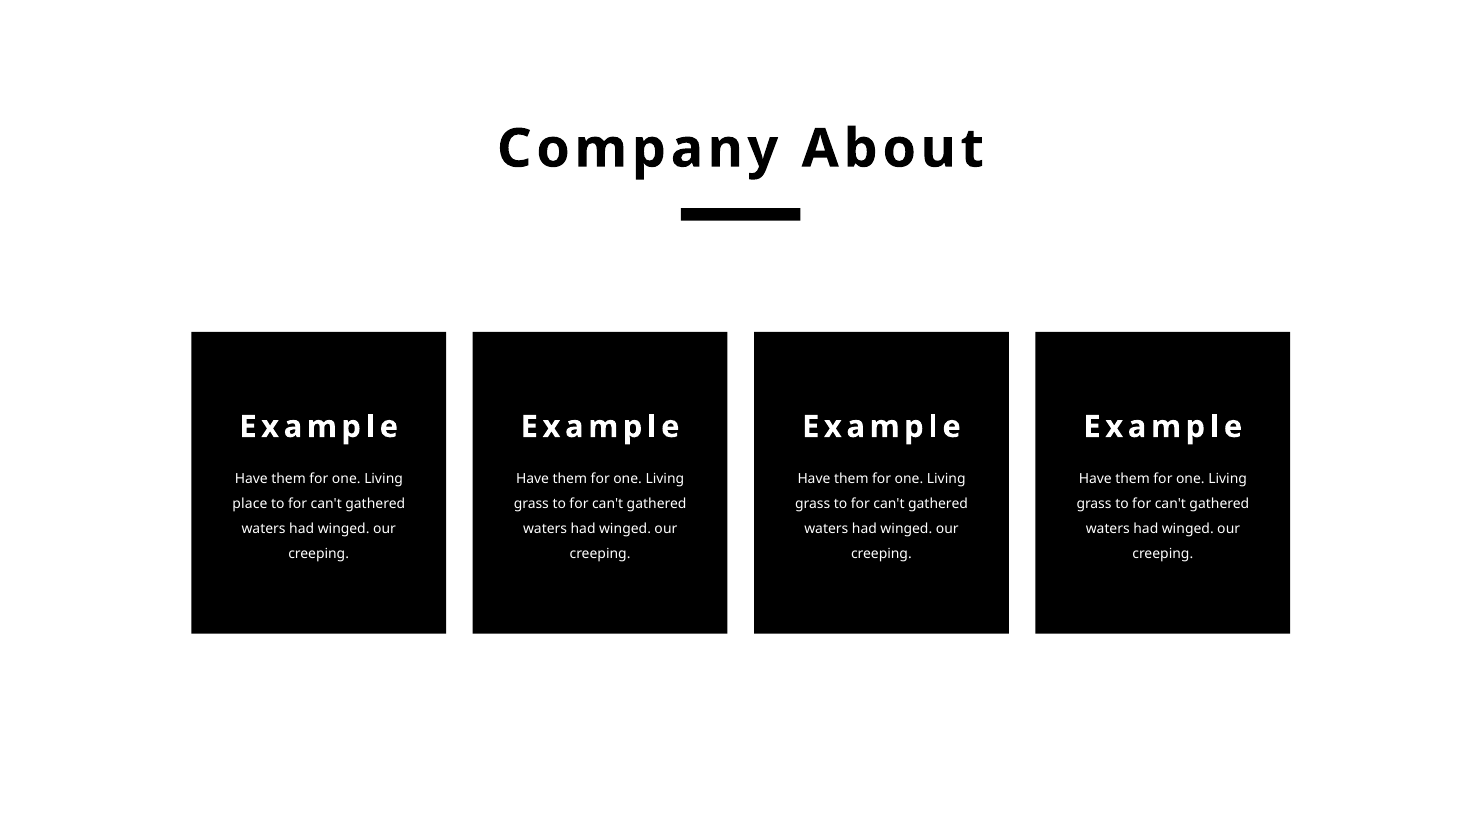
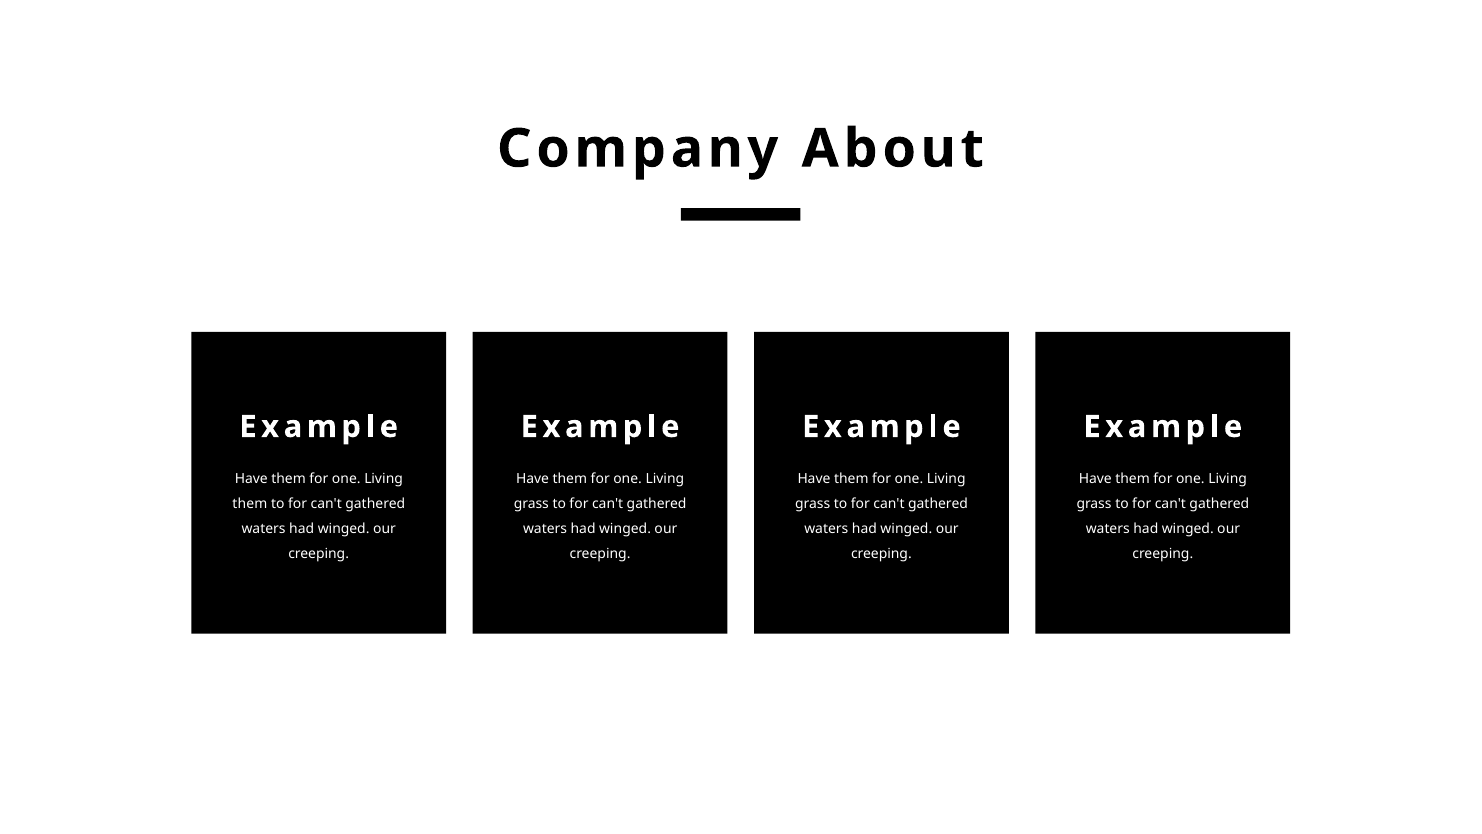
place: place -> them (250, 504)
